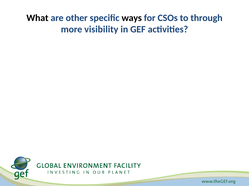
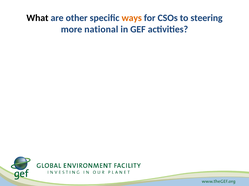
ways colour: black -> orange (132, 18)
through: through -> steering (207, 18)
visibility: visibility -> national (101, 30)
